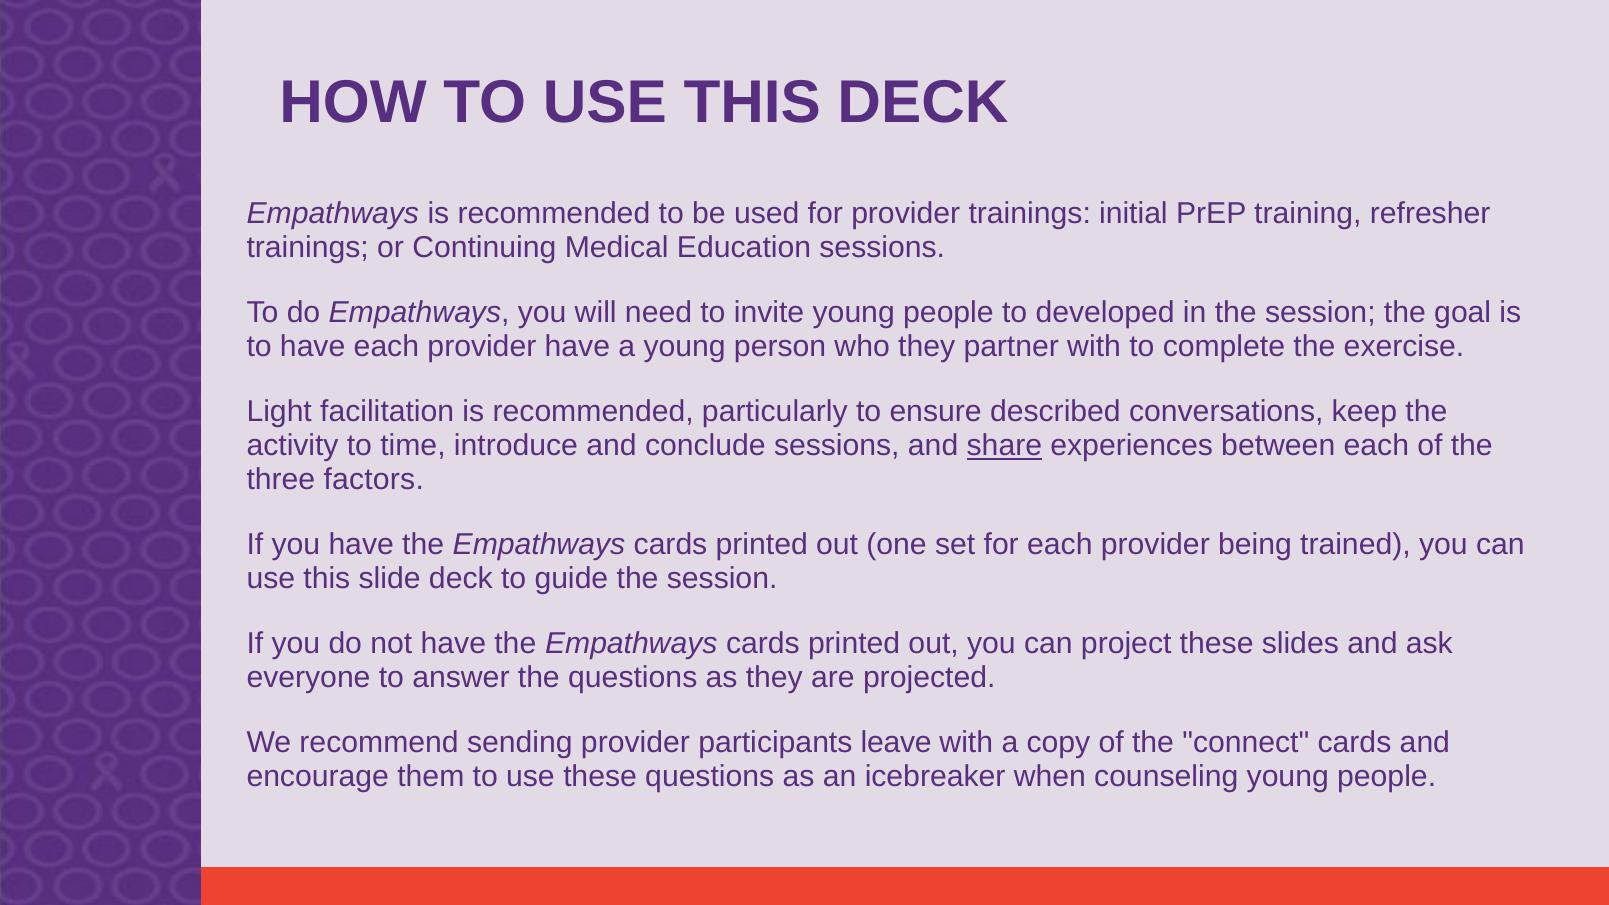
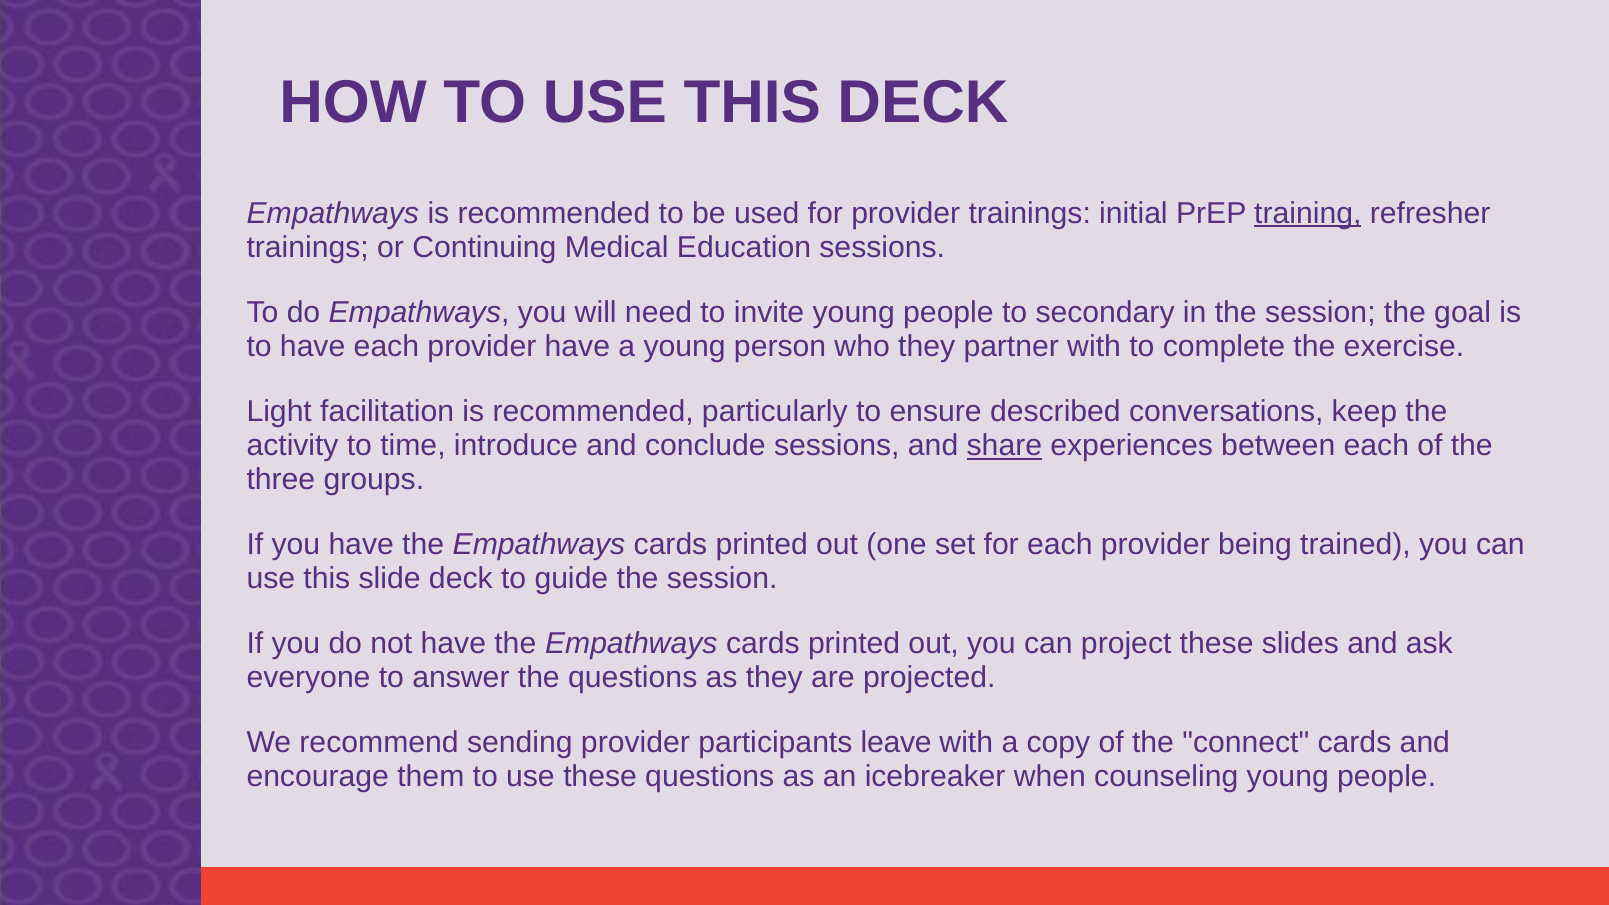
training underline: none -> present (1308, 213)
developed: developed -> secondary (1105, 312)
factors: factors -> groups (374, 480)
